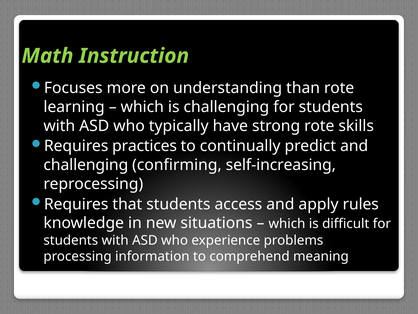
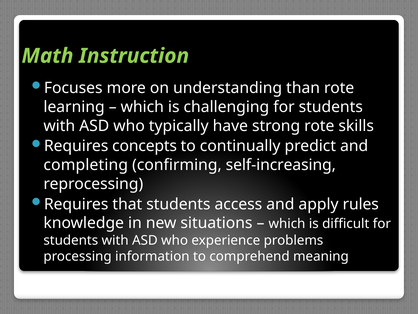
practices: practices -> concepts (145, 146)
challenging: challenging -> completing (86, 165)
